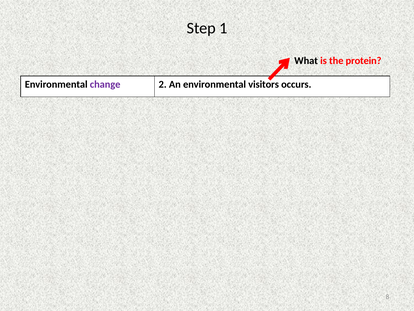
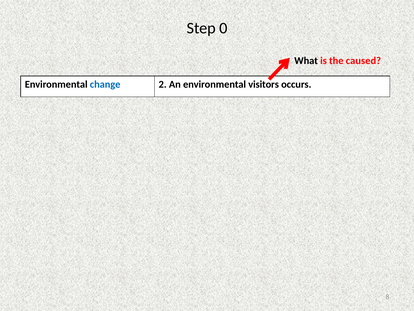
1: 1 -> 0 (223, 28)
protein: protein -> caused (363, 61)
change colour: purple -> blue (105, 84)
